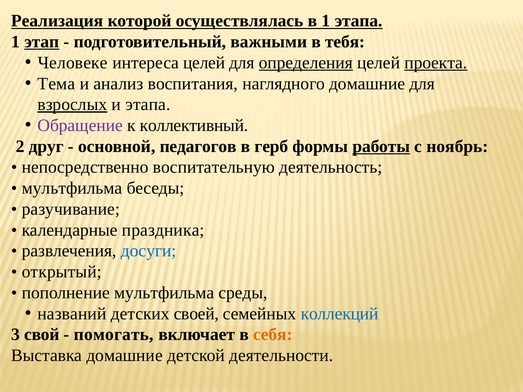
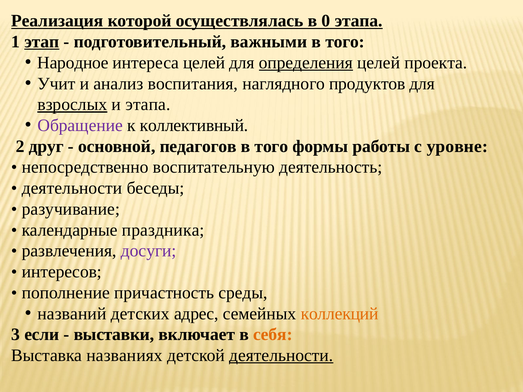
в 1: 1 -> 0 (326, 21)
тебя: тебя -> того (345, 42)
Человеке: Человеке -> Народное (73, 63)
проекта underline: present -> none (436, 63)
Тема: Тема -> Учит (56, 84)
наглядного домашние: домашние -> продуктов (367, 84)
герб: герб -> того (271, 146)
работы underline: present -> none (381, 146)
ноябрь: ноябрь -> уровне (457, 146)
мультфильма: мультфильма -> деятельности (72, 188)
досуги colour: blue -> purple (149, 251)
открытый: открытый -> интересов (62, 272)
пополнение мультфильма: мультфильма -> причастность (164, 293)
своей: своей -> адрес (196, 314)
коллекций colour: blue -> orange (340, 314)
свой: свой -> если (42, 335)
помогать: помогать -> выставки (114, 335)
Выставка домашние: домашние -> названиях (125, 356)
деятельности underline: none -> present (281, 356)
